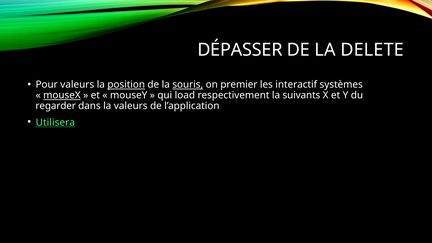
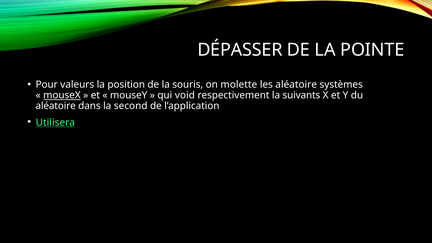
DELETE: DELETE -> POINTE (372, 50)
position underline: present -> none (126, 85)
souris underline: present -> none (188, 85)
premier: premier -> molette (239, 85)
les interactif: interactif -> aléatoire (296, 85)
load: load -> void (185, 95)
regarder: regarder -> aléatoire (56, 106)
la valeurs: valeurs -> second (131, 106)
